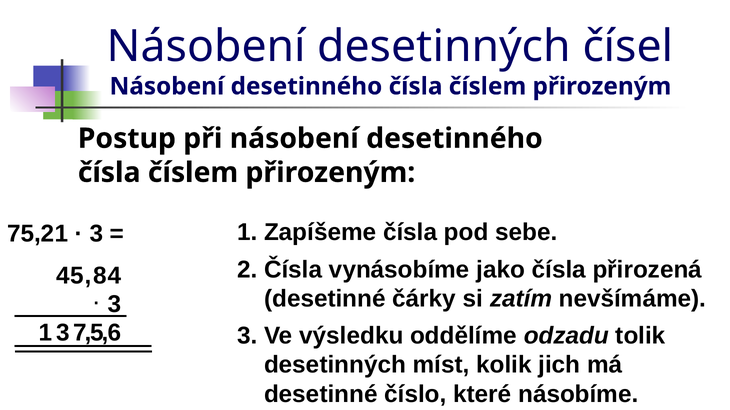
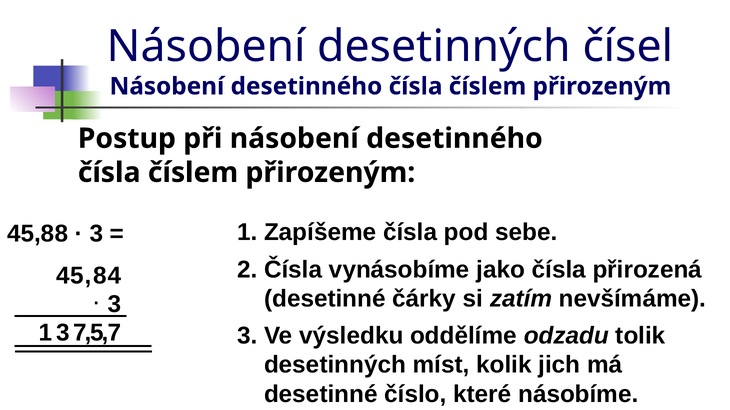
75,21: 75,21 -> 45,88 (38, 234)
6: 6 -> 7 (115, 333)
